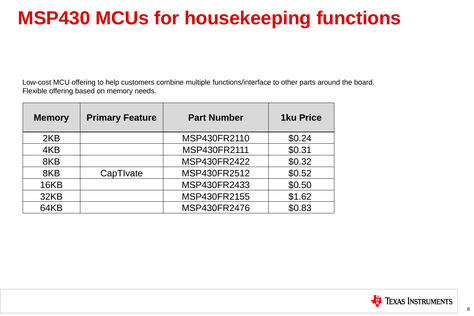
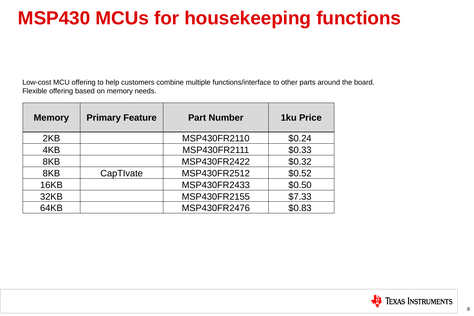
$0.31: $0.31 -> $0.33 (300, 150)
$1.62: $1.62 -> $7.33 (300, 197)
